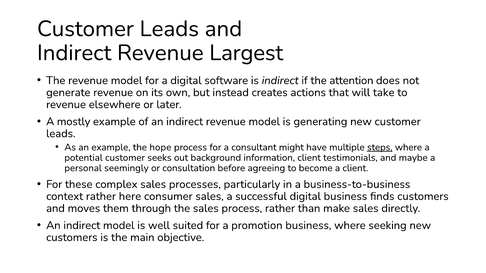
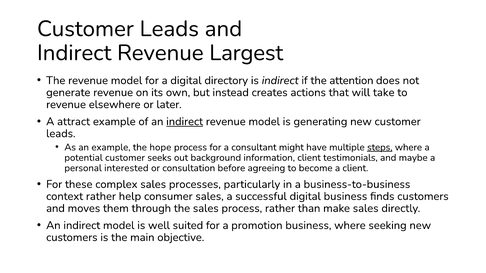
software: software -> directory (226, 81)
mostly: mostly -> attract (74, 122)
indirect underline: none -> present (185, 122)
seemingly: seemingly -> interested (126, 168)
here: here -> help (130, 197)
